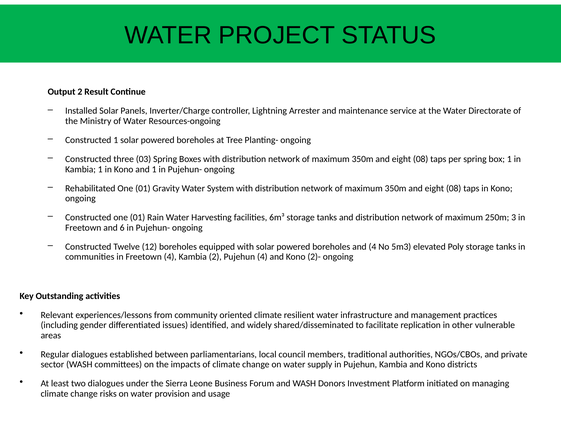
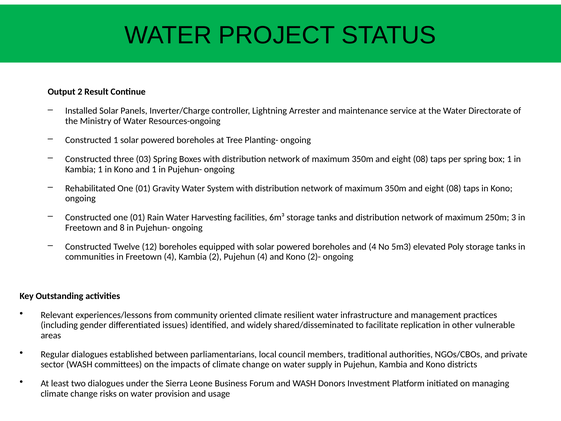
6: 6 -> 8 (122, 227)
